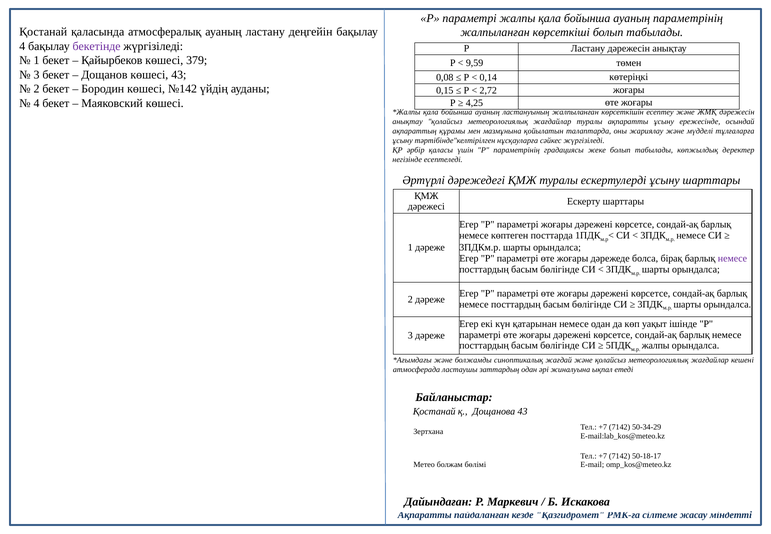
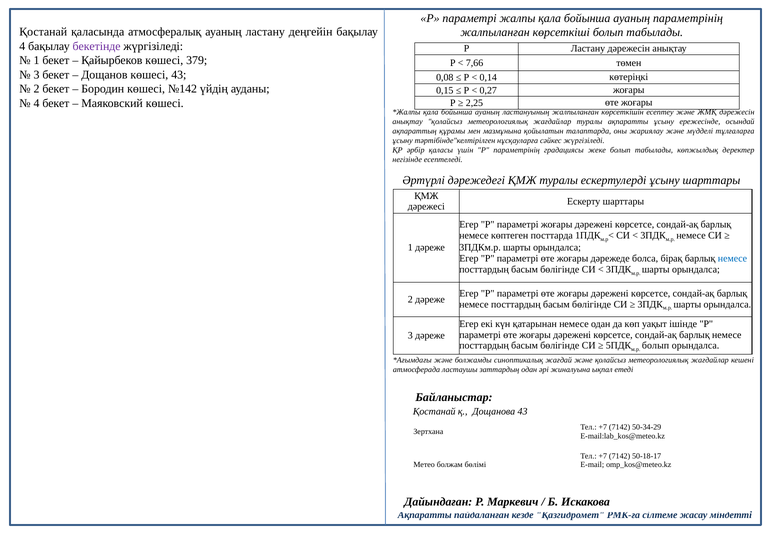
9,59: 9,59 -> 7,66 (475, 63)
2,72: 2,72 -> 0,27 (488, 90)
4,25: 4,25 -> 2,25 (474, 103)
немесе colour: purple -> blue (732, 259)
жалпы: жалпы -> болып (656, 345)
